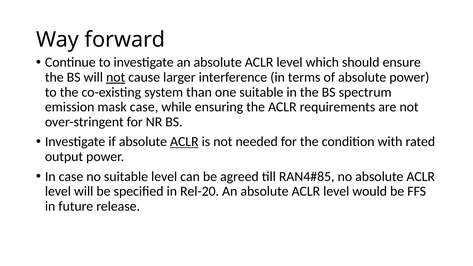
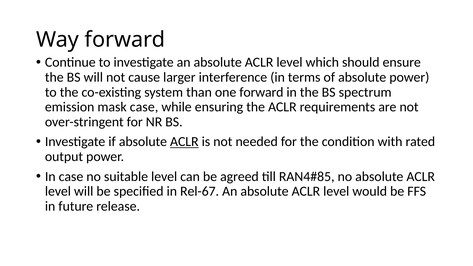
not underline: present -> none (116, 77)
one suitable: suitable -> forward (261, 92)
Rel-20: Rel-20 -> Rel-67 (200, 191)
